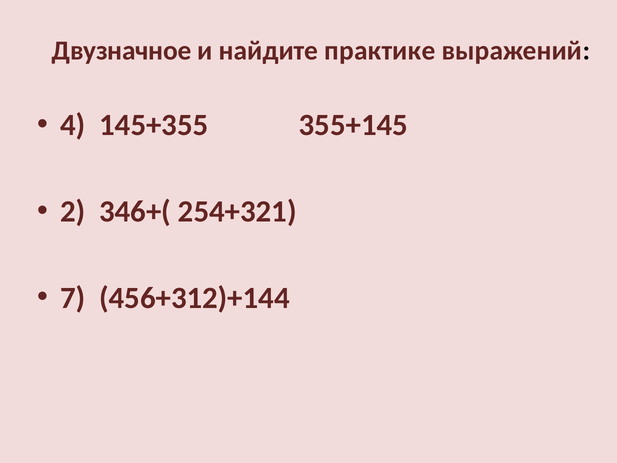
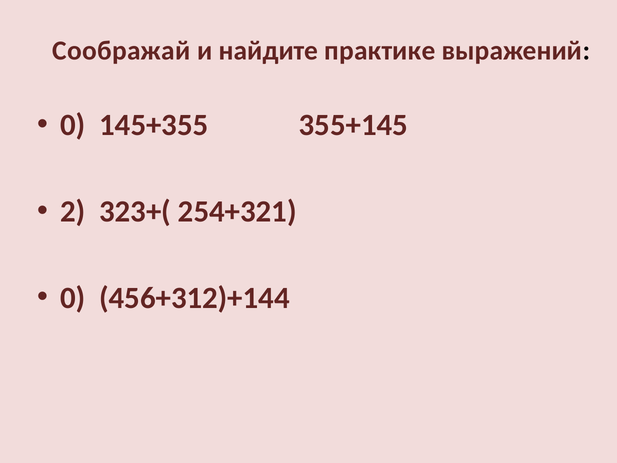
Двузначное: Двузначное -> Соображай (121, 50)
4: 4 -> 0 (73, 125)
346+(: 346+( -> 323+( (135, 211)
7: 7 -> 0 (73, 298)
